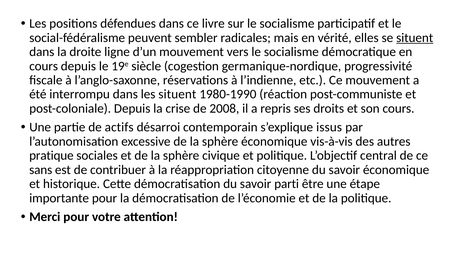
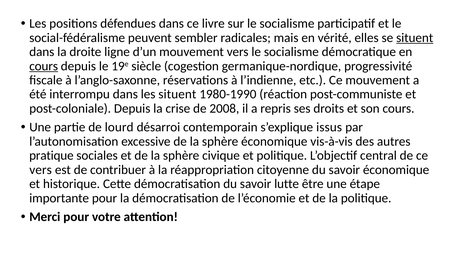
cours underline: none -> present (44, 66)
actifs: actifs -> lourd (119, 127)
sans: sans -> vers (41, 169)
parti: parti -> lutte (287, 184)
